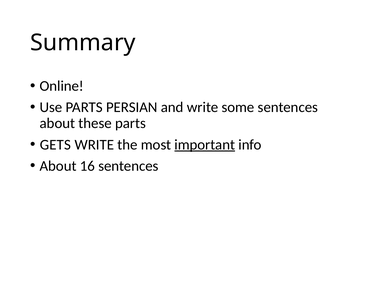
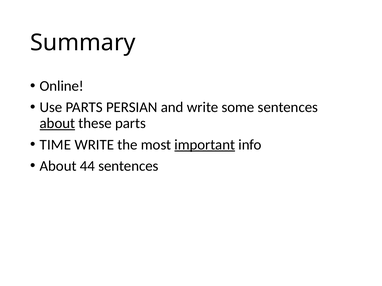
about underline: none -> present (57, 124)
GETS: GETS -> TIME (55, 145)
16: 16 -> 44 (87, 166)
